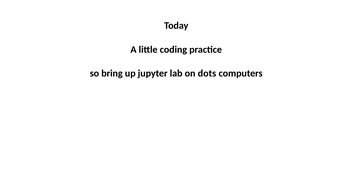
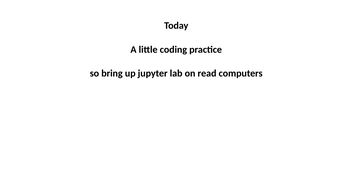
dots: dots -> read (207, 73)
